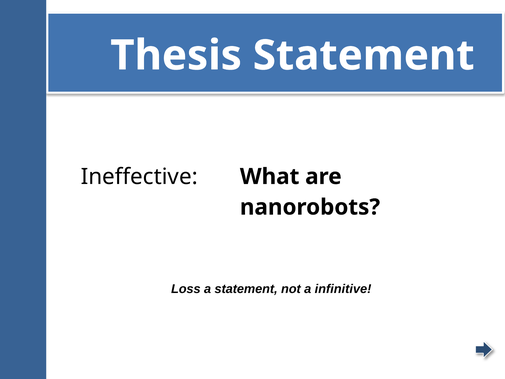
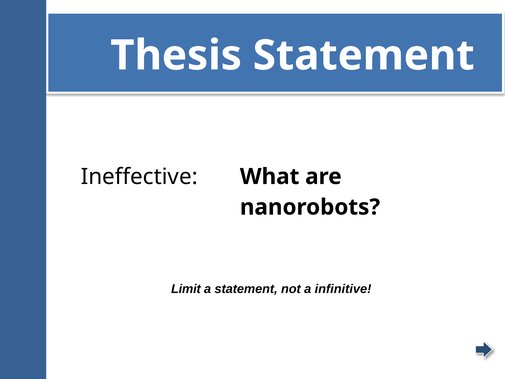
Loss: Loss -> Limit (186, 289)
